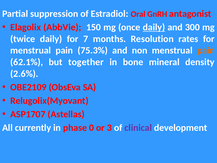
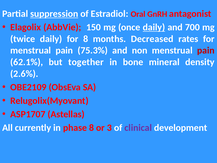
suppression underline: none -> present (54, 14)
300: 300 -> 700 (192, 27)
for 7: 7 -> 8 (86, 39)
Resolution: Resolution -> Decreased (152, 39)
pain colour: orange -> red (206, 50)
phase 0: 0 -> 8 (92, 128)
